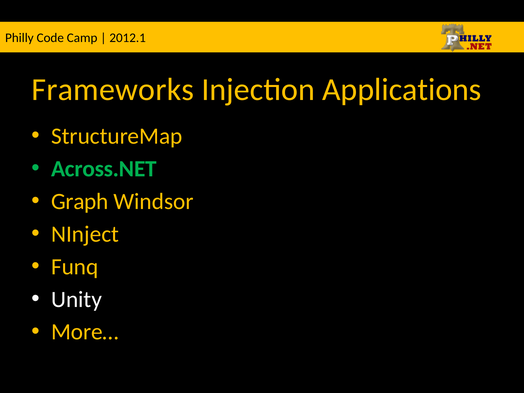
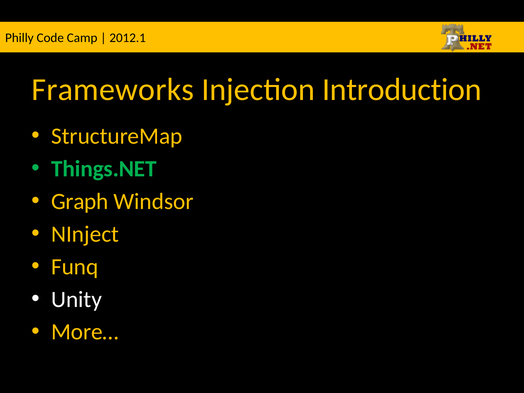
Applications: Applications -> Introduction (402, 90)
Across.NET: Across.NET -> Things.NET (104, 169)
